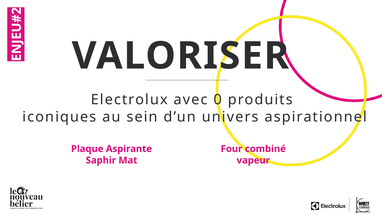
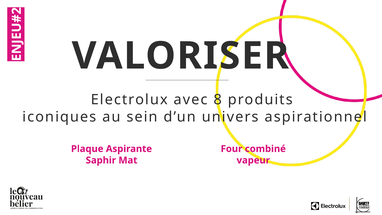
0: 0 -> 8 (218, 100)
